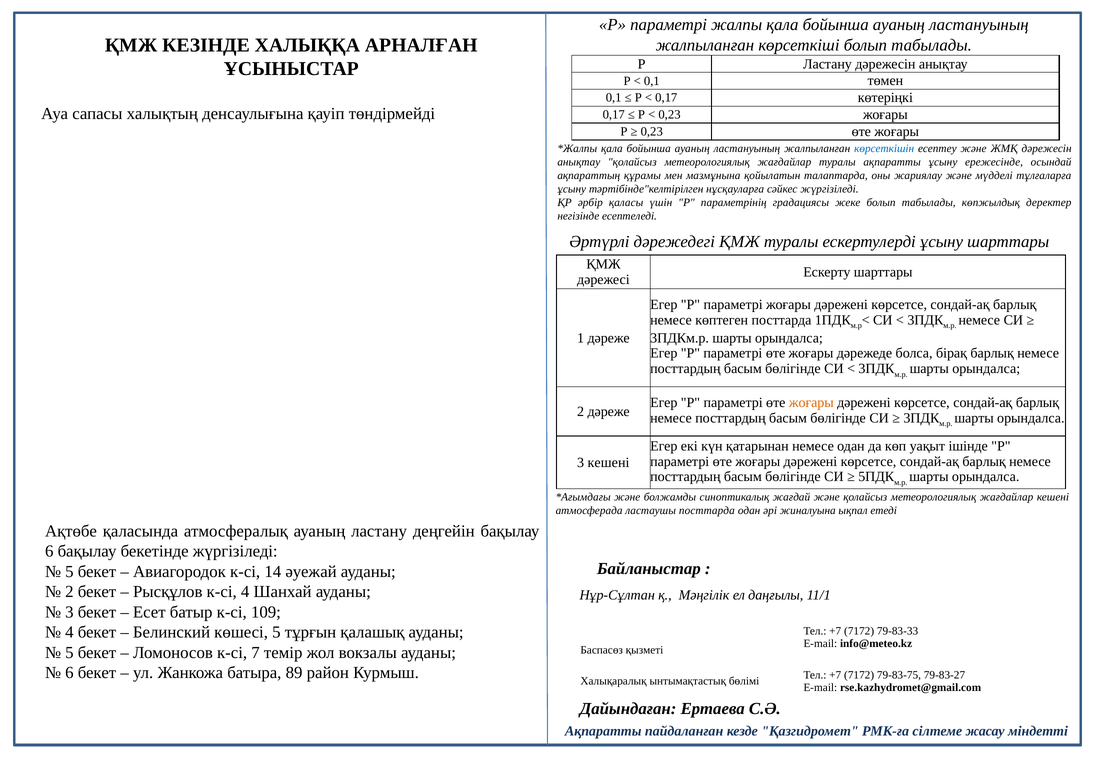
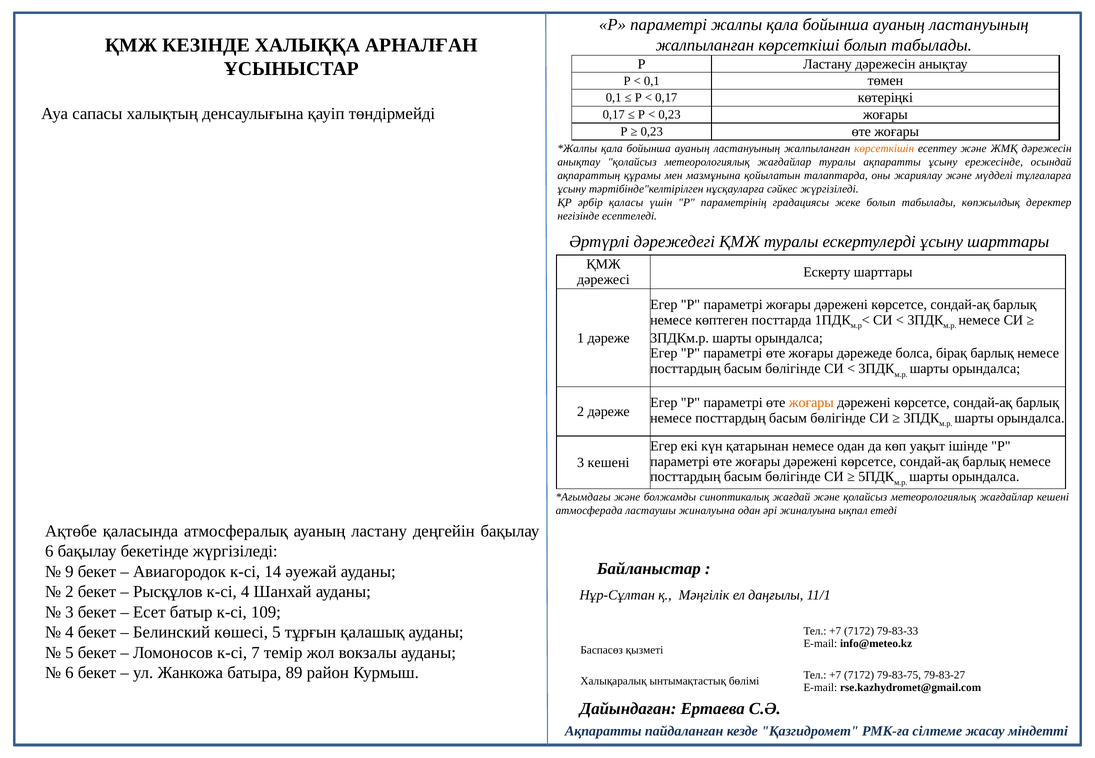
көрсеткішін colour: blue -> orange (884, 149)
ластаушы посттарда: посттарда -> жиналуына (707, 511)
5: 5 -> 9 (69, 572)
